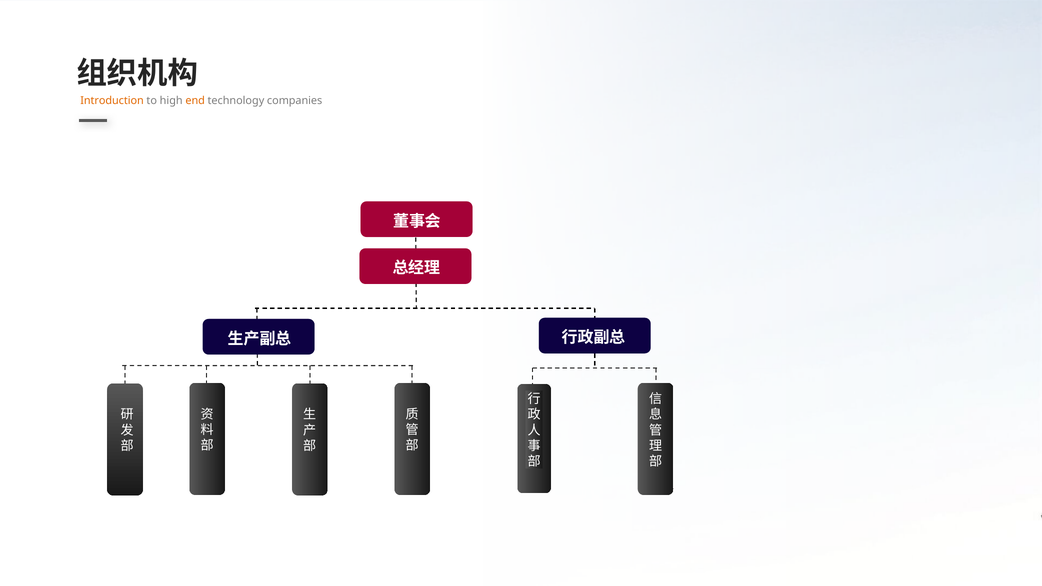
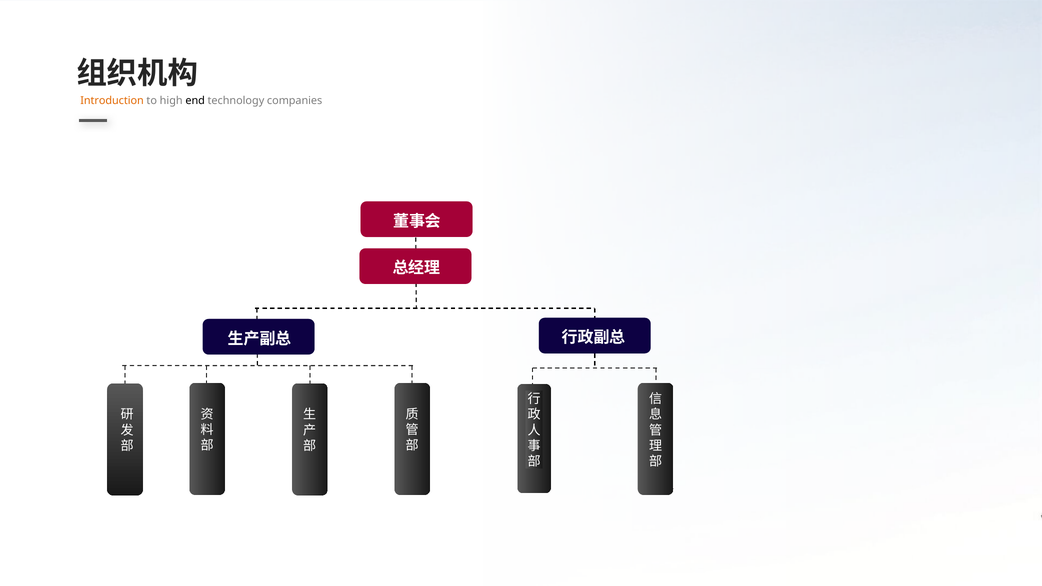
end colour: orange -> black (195, 101)
